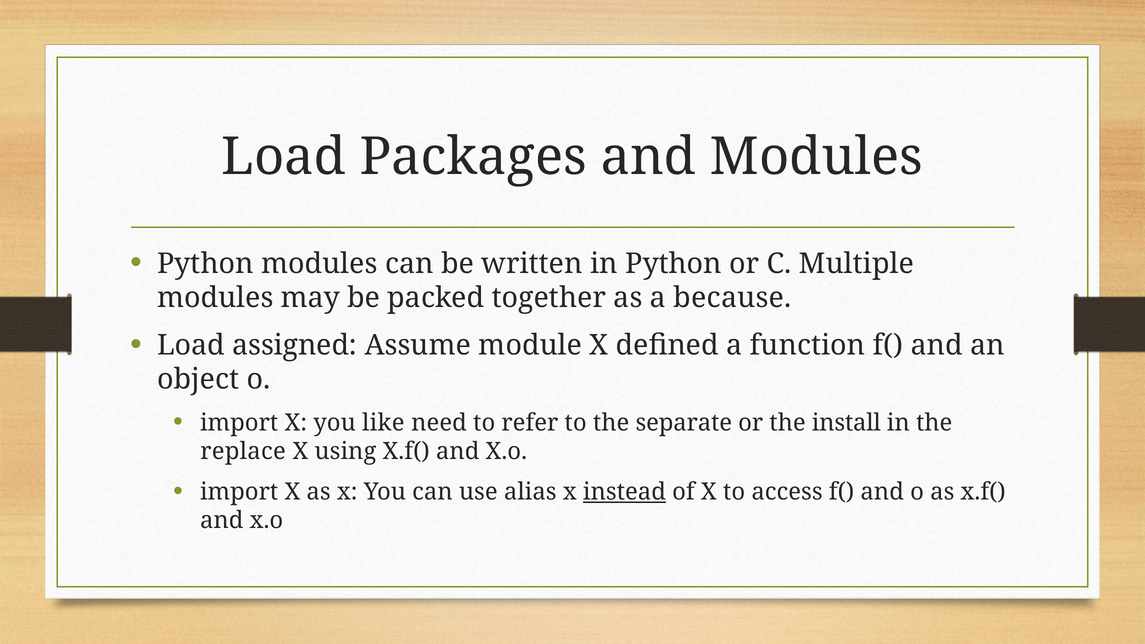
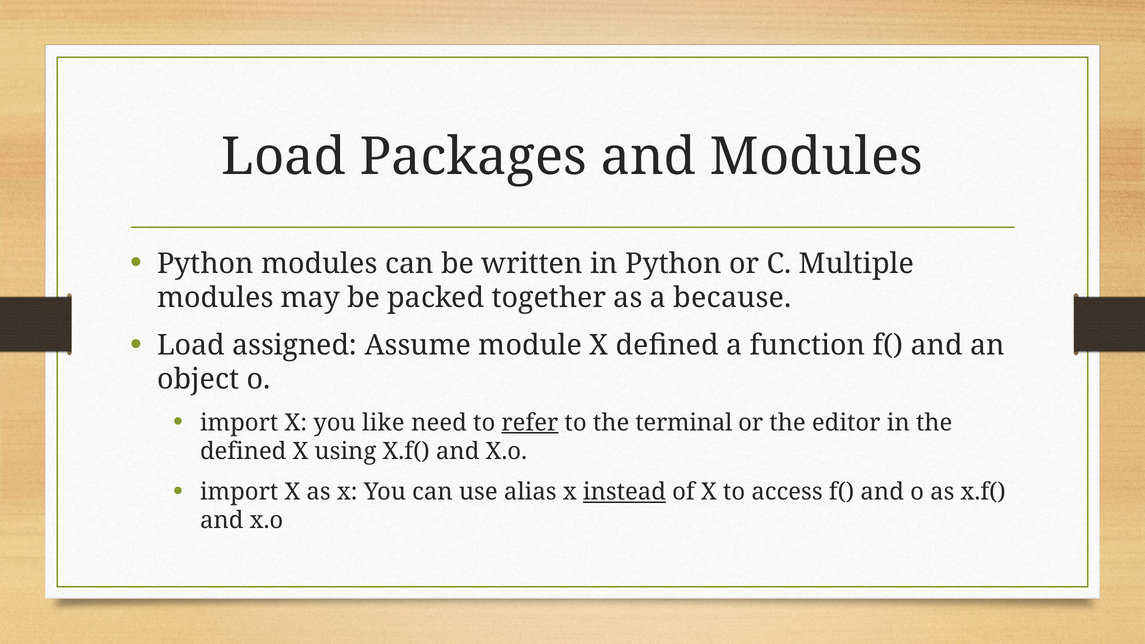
refer underline: none -> present (530, 423)
separate: separate -> terminal (684, 423)
install: install -> editor (846, 423)
replace: replace -> defined (243, 451)
